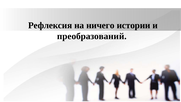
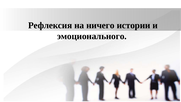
преобразований: преобразований -> эмоционального (92, 36)
